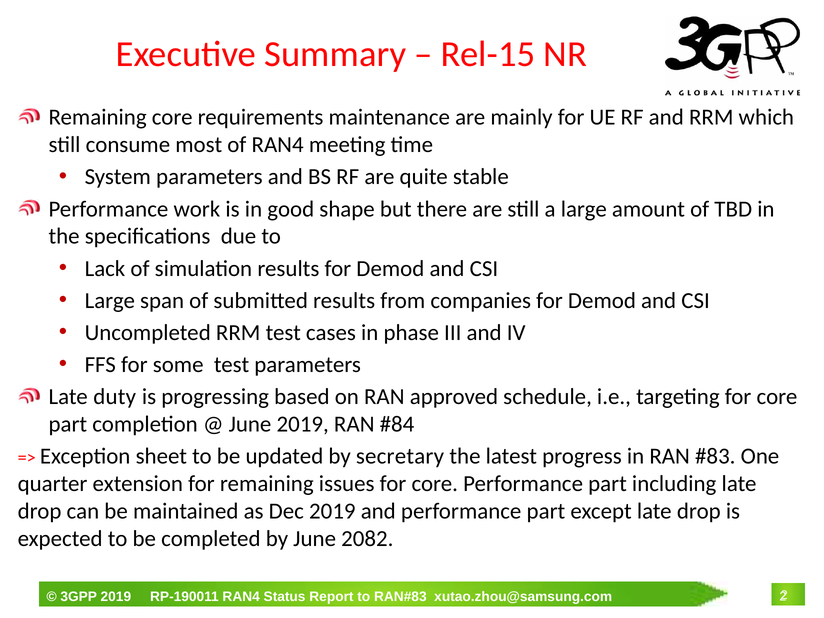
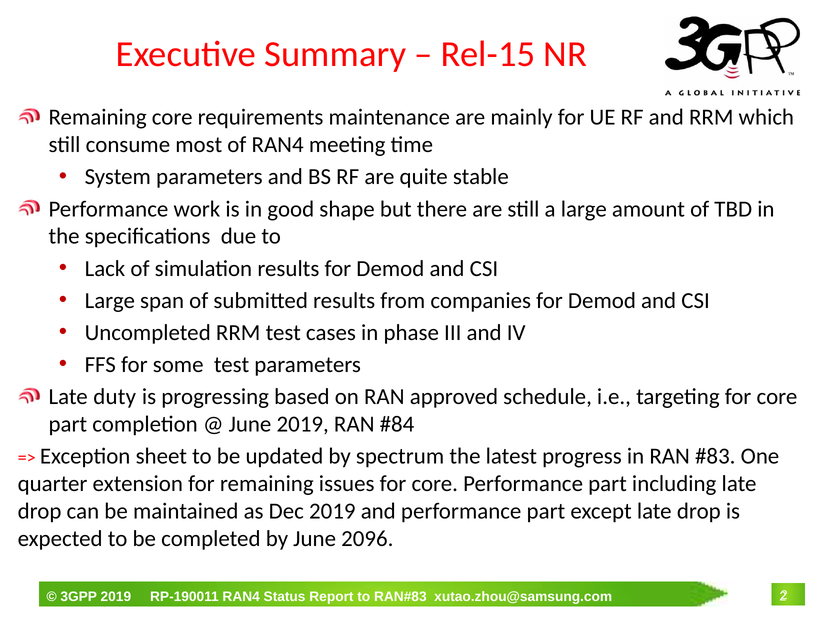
secretary: secretary -> spectrum (400, 456)
2082: 2082 -> 2096 (367, 539)
